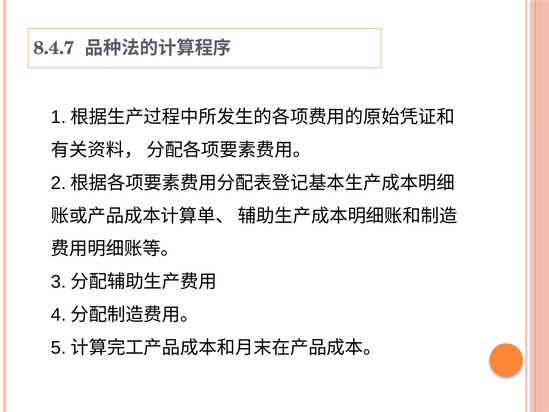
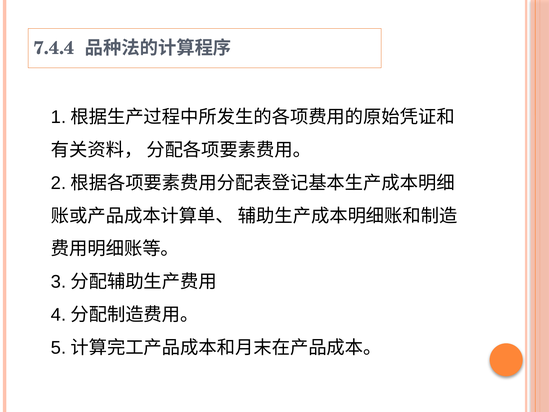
8.4.7: 8.4.7 -> 7.4.4 (54, 48)
